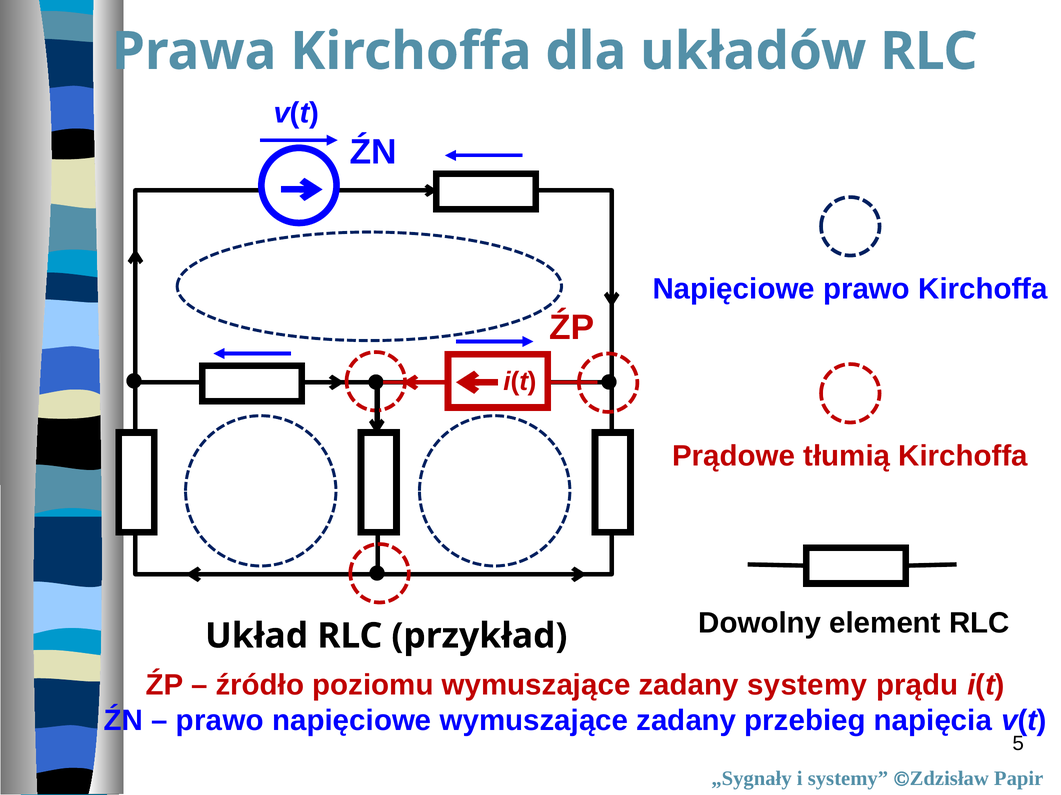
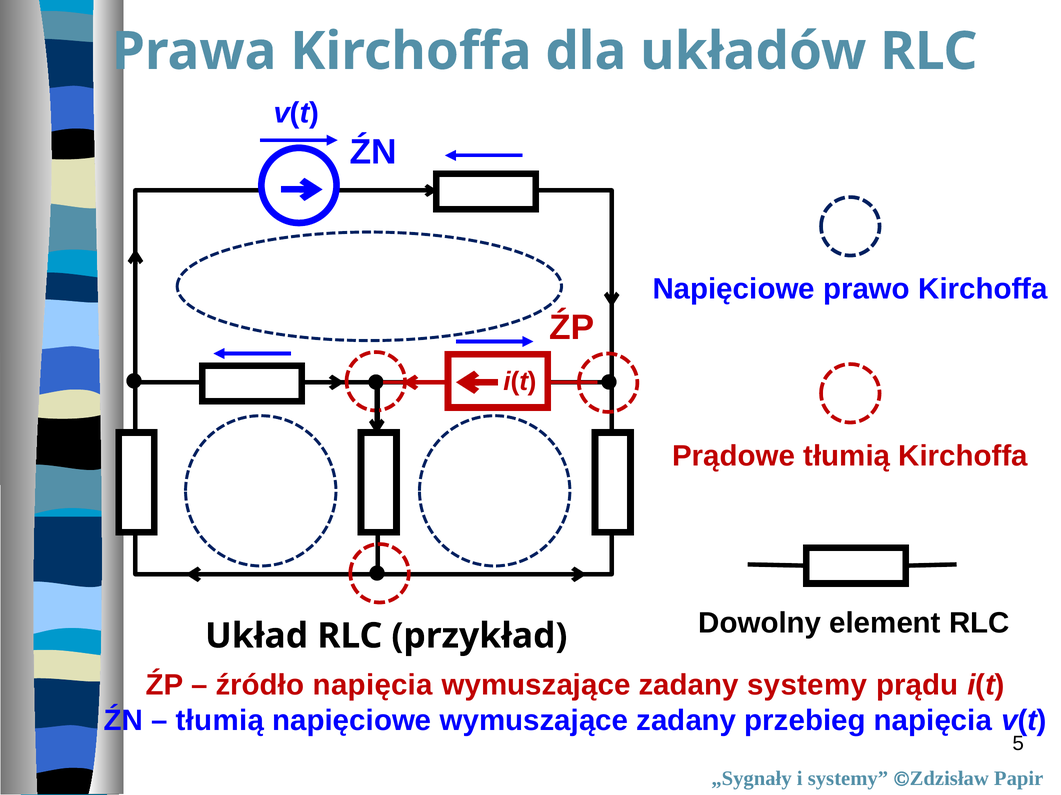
źródło poziomu: poziomu -> napięcia (373, 686)
prawo: prawo -> tłumią (220, 721)
